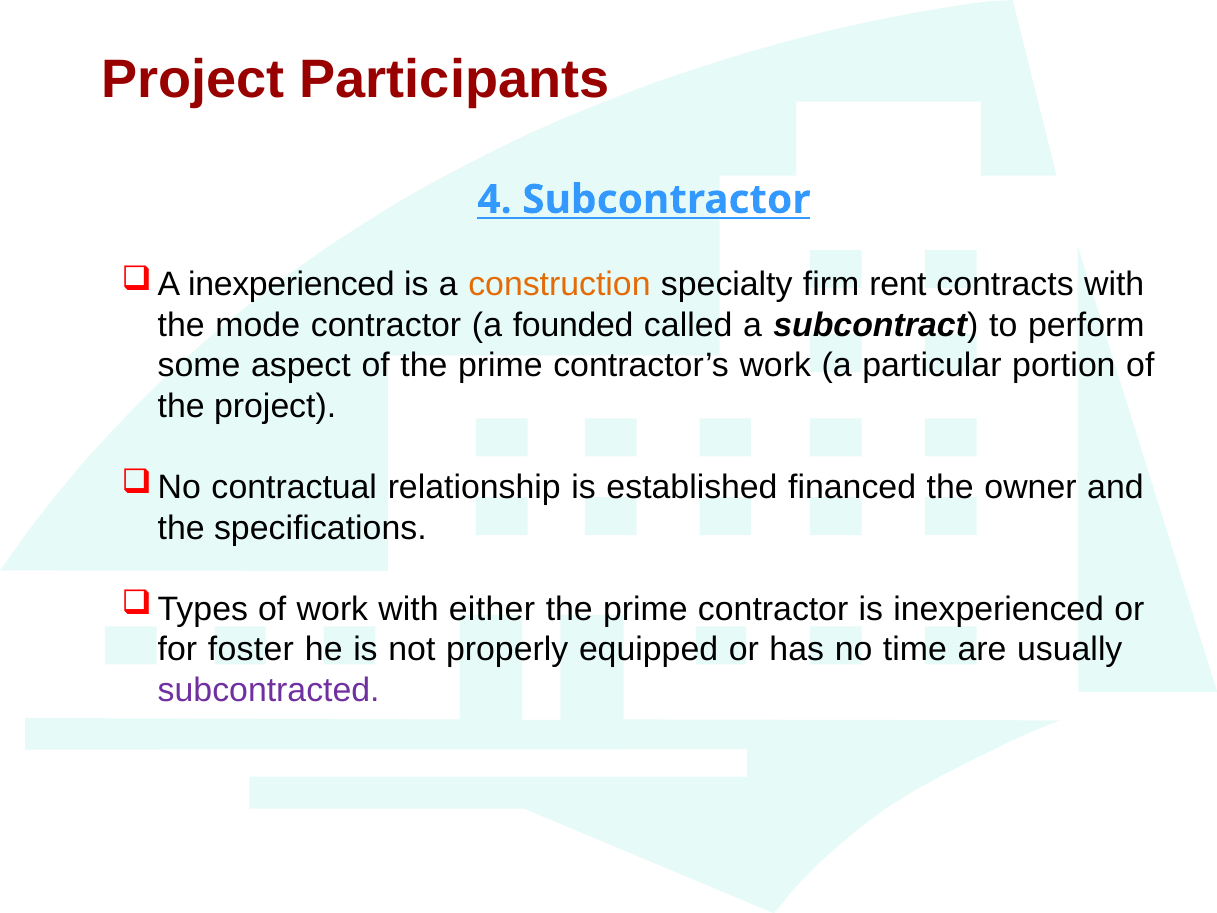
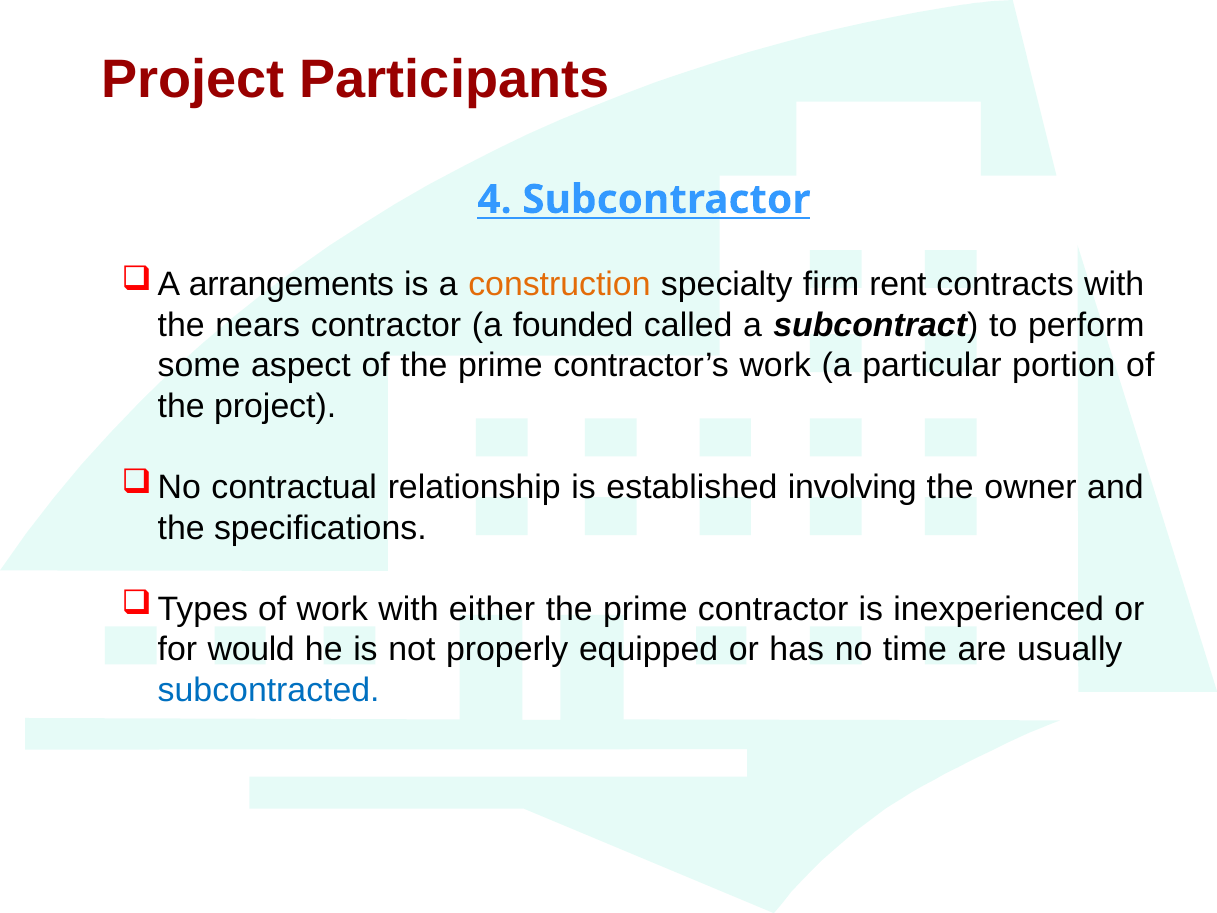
inexperienced: inexperienced -> arrangements (291, 284)
mode: mode -> nears (258, 325)
financed: financed -> involving (852, 487)
foster: foster -> would (251, 650)
subcontracted colour: purple -> blue (269, 690)
